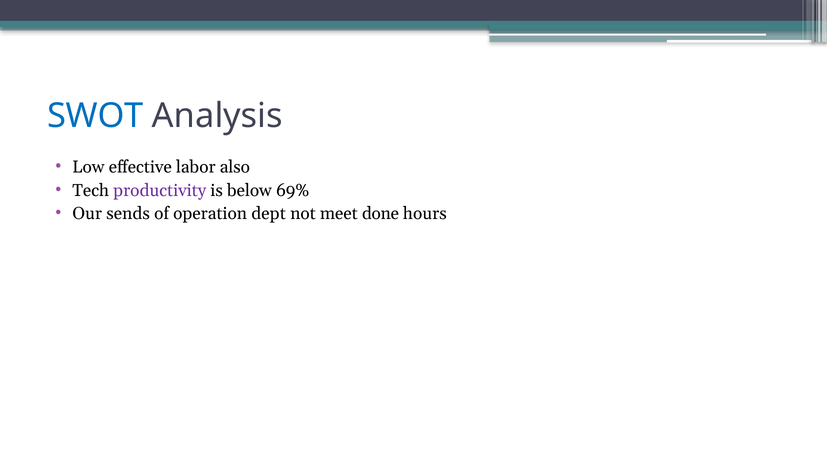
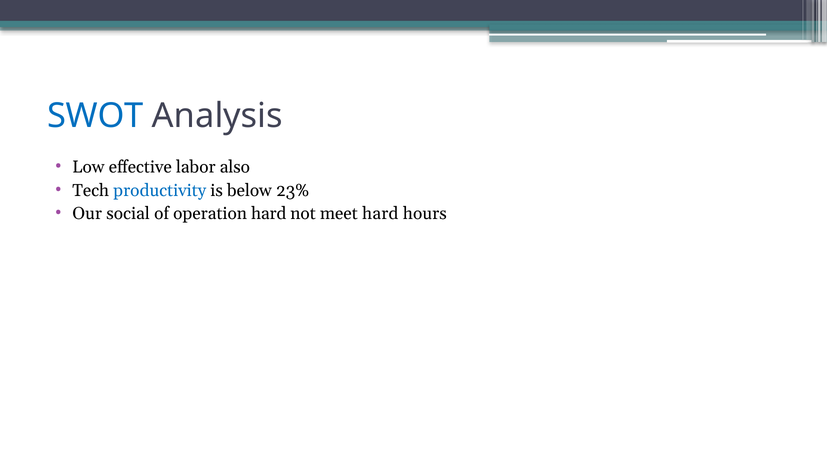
productivity colour: purple -> blue (160, 190)
69%: 69% -> 23% (293, 190)
sends: sends -> social (128, 214)
operation dept: dept -> hard (269, 214)
meet done: done -> hard (380, 214)
